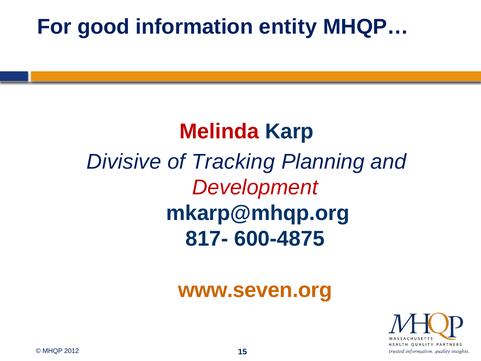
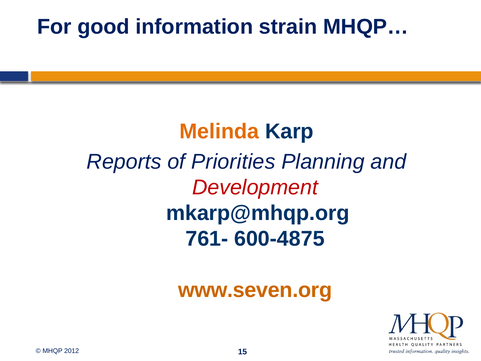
entity: entity -> strain (288, 27)
Melinda colour: red -> orange (219, 131)
Divisive: Divisive -> Reports (124, 162)
Tracking: Tracking -> Priorities (233, 162)
817-: 817- -> 761- (207, 239)
